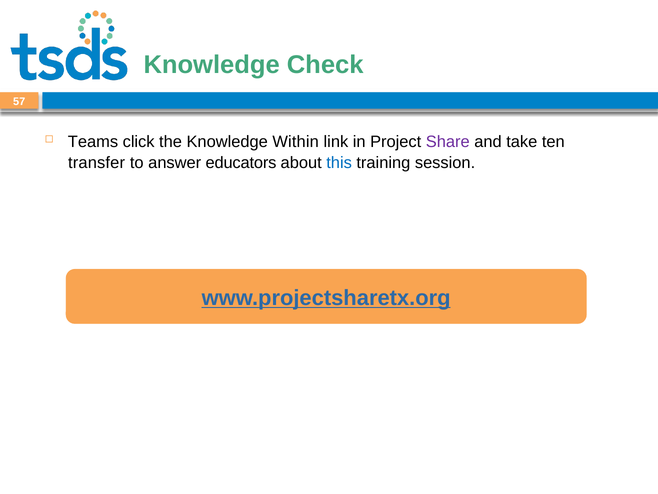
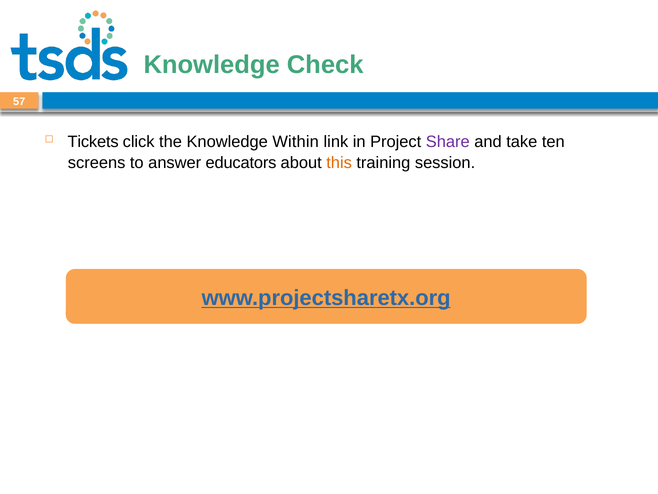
Teams: Teams -> Tickets (93, 142)
transfer: transfer -> screens (97, 162)
this colour: blue -> orange (339, 162)
